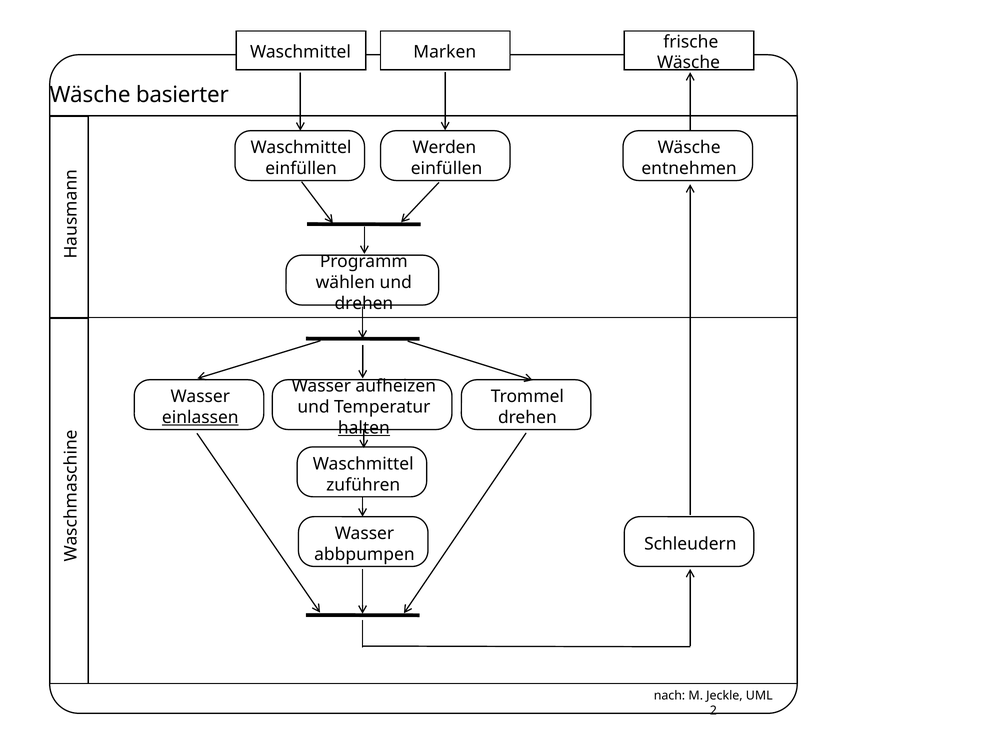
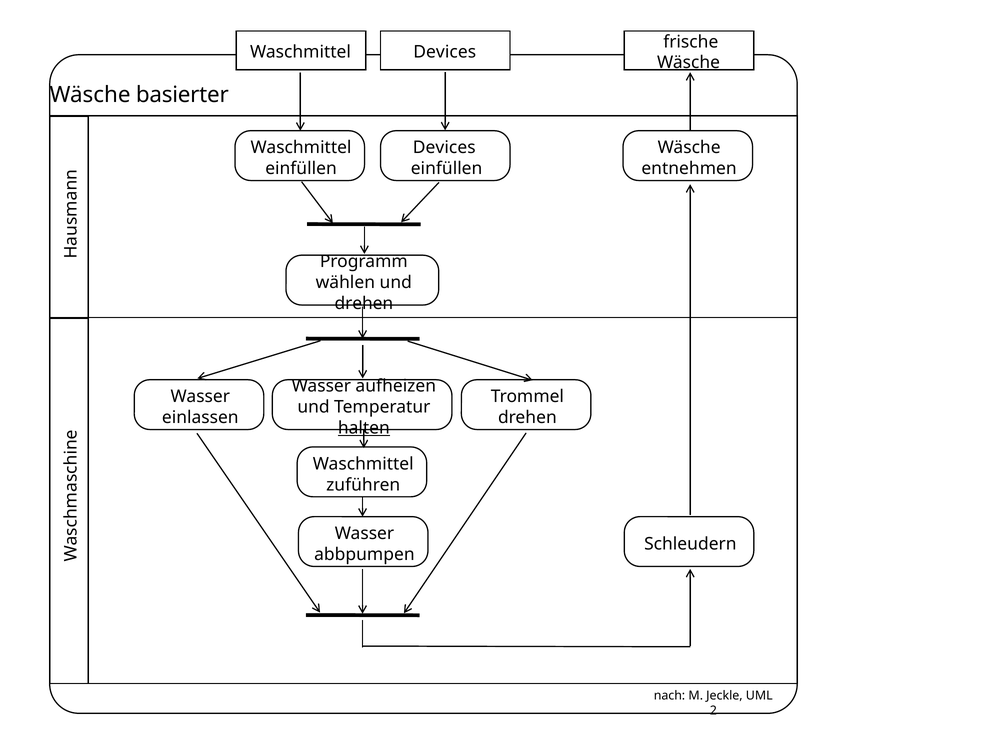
Waschmittel Marken: Marken -> Devices (445, 52)
Werden: Werden -> Devices (444, 147)
einlassen underline: present -> none (200, 417)
